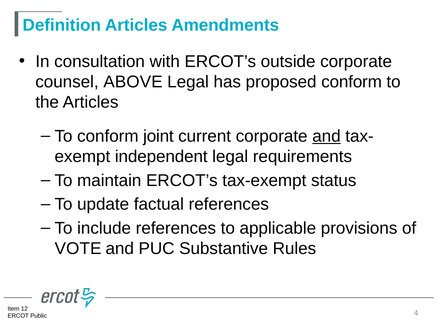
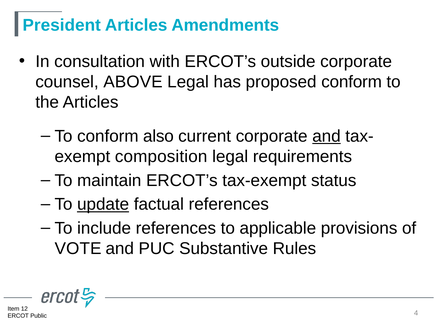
Definition: Definition -> President (62, 25)
joint: joint -> also (158, 137)
independent: independent -> composition (161, 157)
update underline: none -> present (103, 205)
